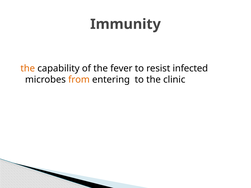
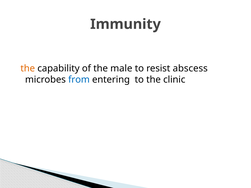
fever: fever -> male (121, 68)
infected: infected -> abscess (190, 68)
from colour: orange -> blue (79, 80)
